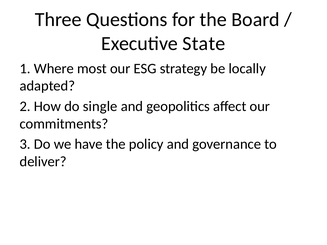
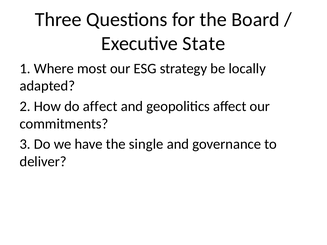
do single: single -> affect (100, 106)
policy: policy -> single (146, 144)
